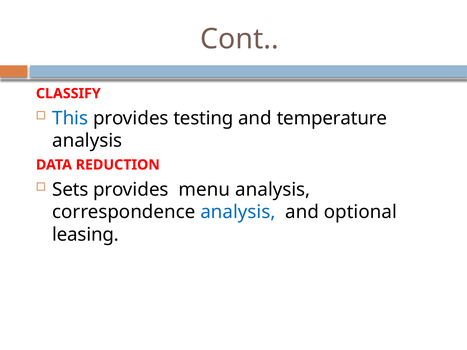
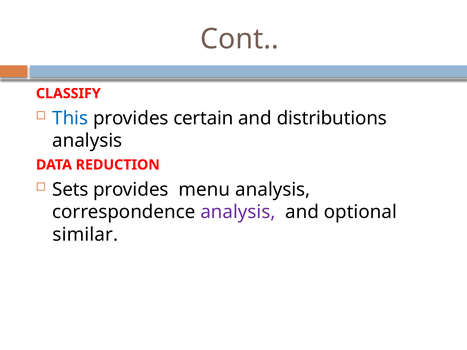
testing: testing -> certain (203, 118)
temperature: temperature -> distributions (332, 118)
analysis colour: blue -> purple (238, 212)
leasing: leasing -> similar (85, 235)
